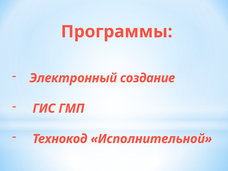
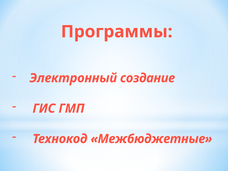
Исполнительной: Исполнительной -> Межбюджетные (151, 139)
